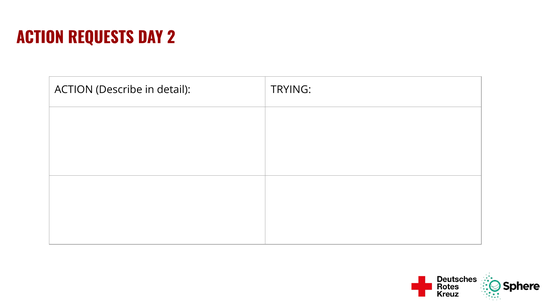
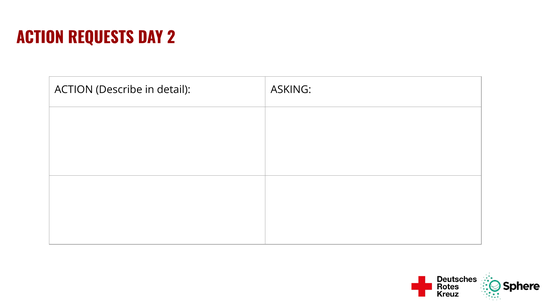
TRYING: TRYING -> ASKING (291, 90)
